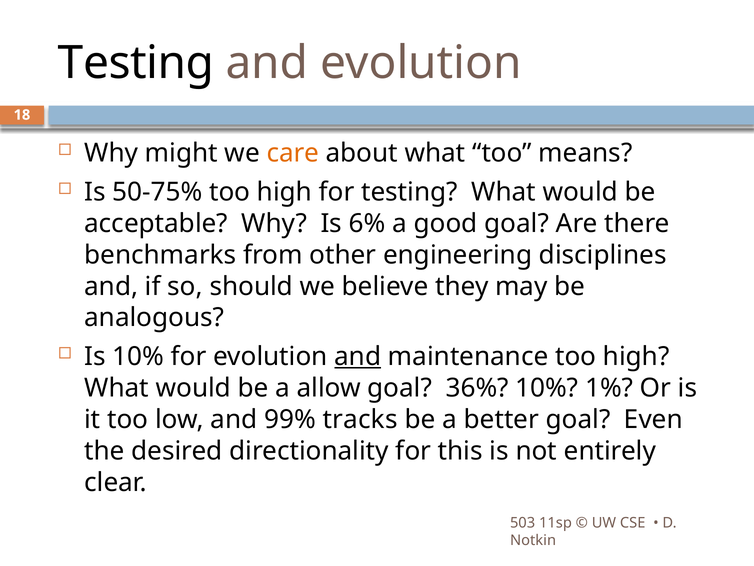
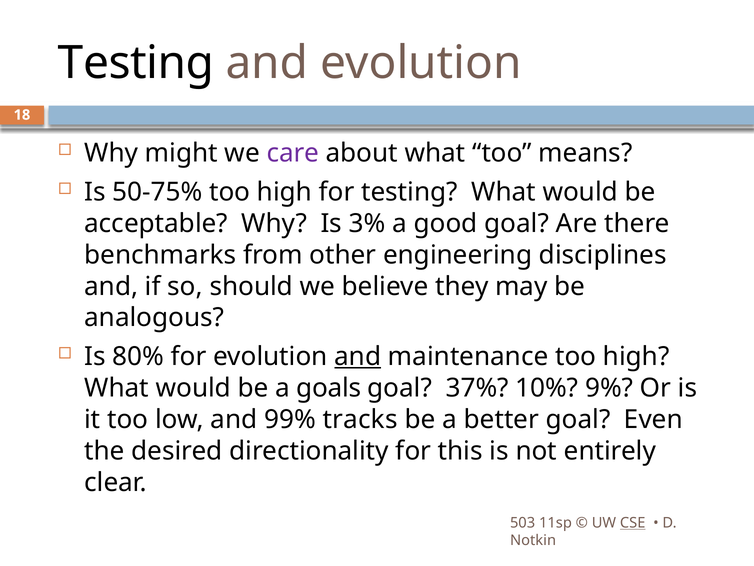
care colour: orange -> purple (293, 153)
6%: 6% -> 3% (367, 223)
Is 10%: 10% -> 80% (138, 356)
allow: allow -> goals (329, 388)
36%: 36% -> 37% (477, 388)
1%: 1% -> 9% (609, 388)
CSE underline: none -> present (633, 522)
